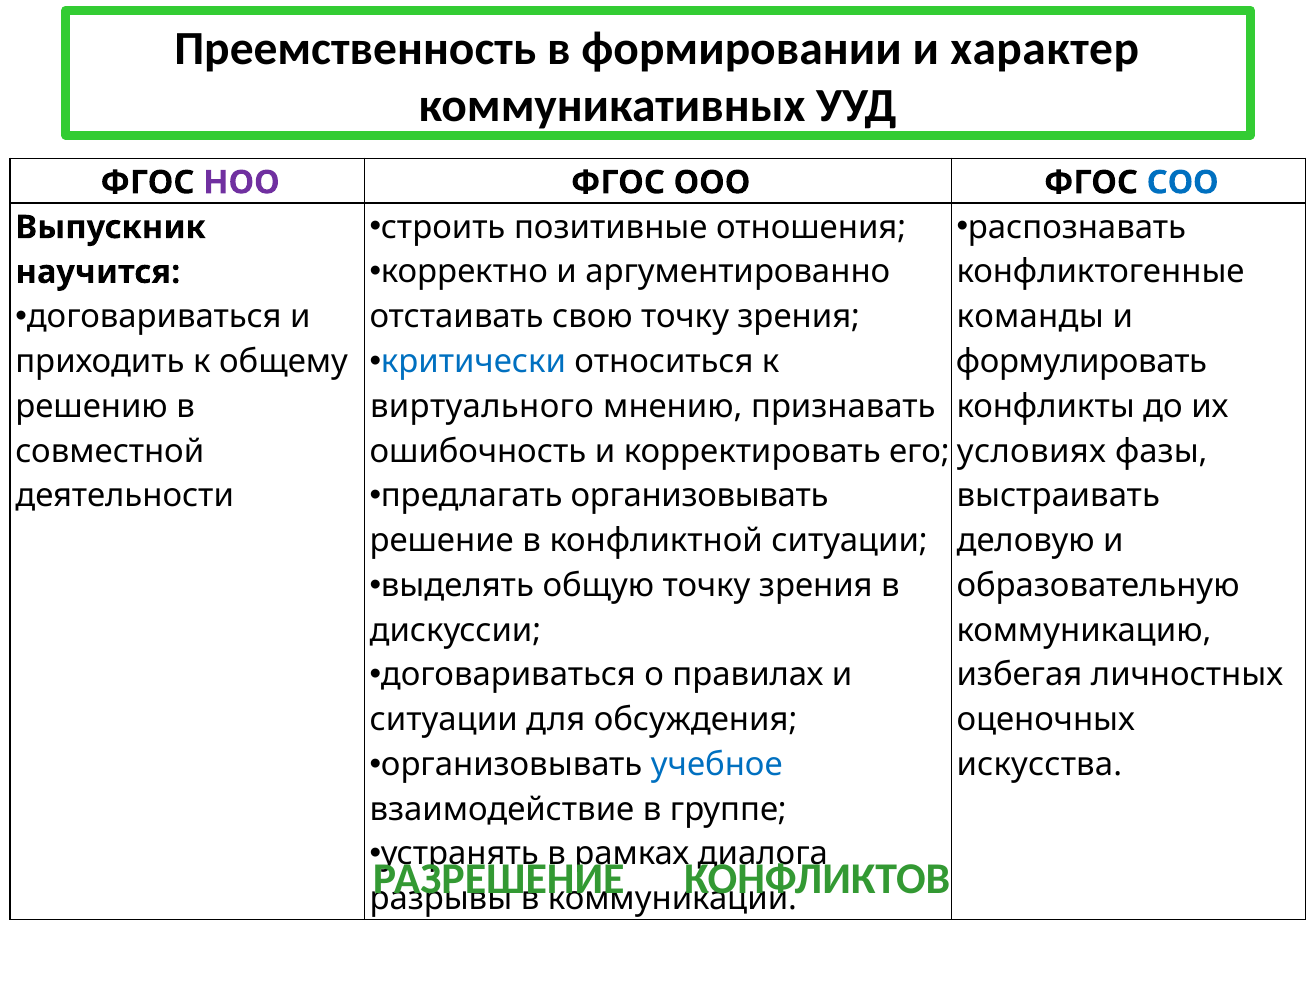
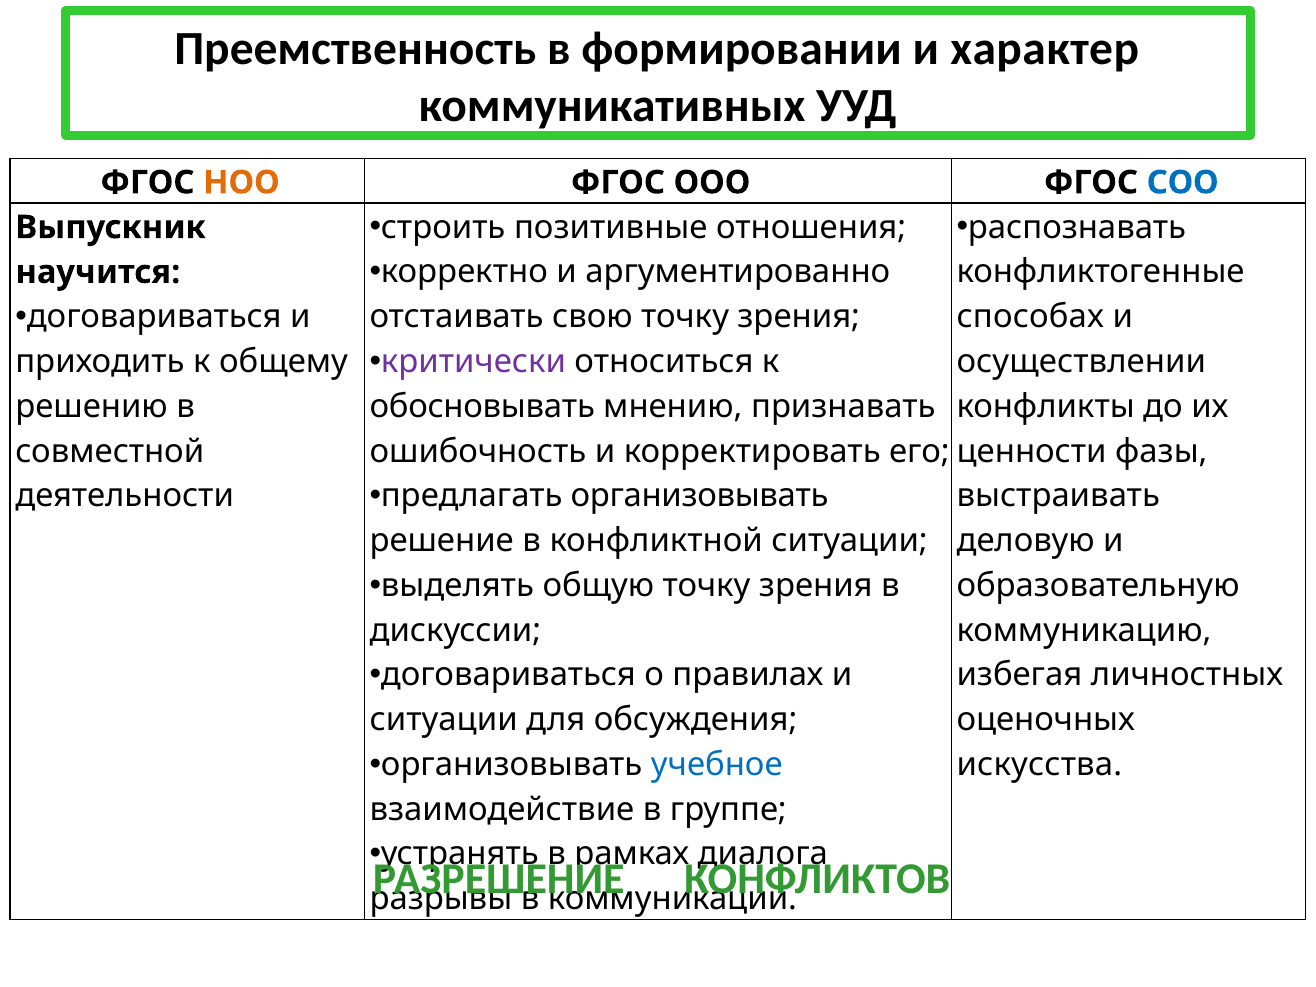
НОО colour: purple -> orange (241, 183)
команды: команды -> способах (1030, 317)
критически colour: blue -> purple (473, 362)
формулировать: формулировать -> осуществлении (1081, 362)
виртуального: виртуального -> обосновывать (482, 406)
условиях: условиях -> ценности (1032, 451)
